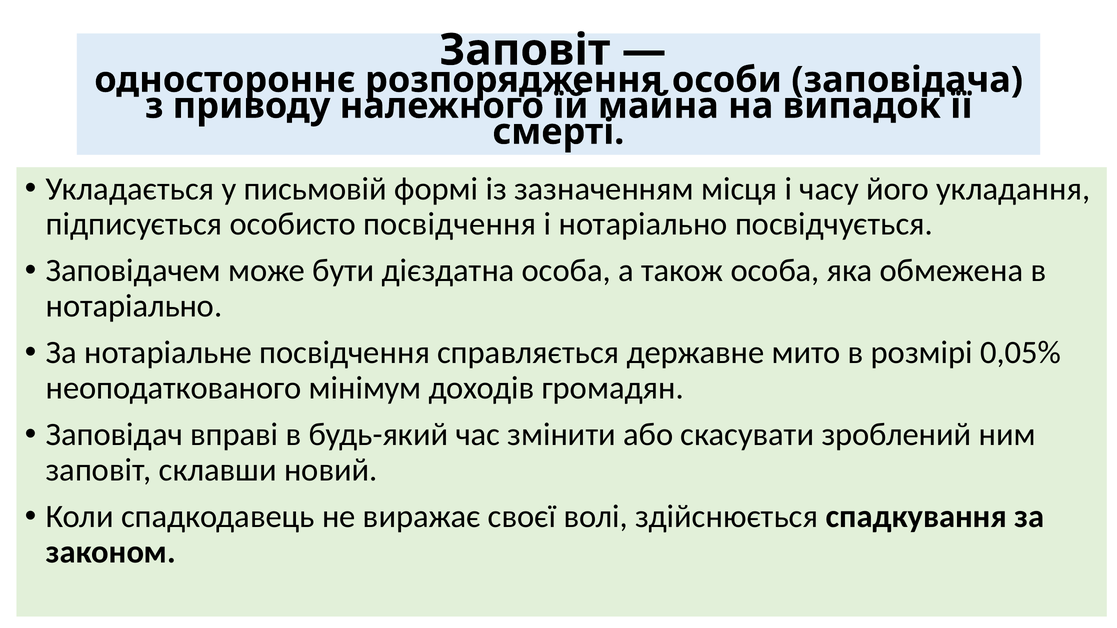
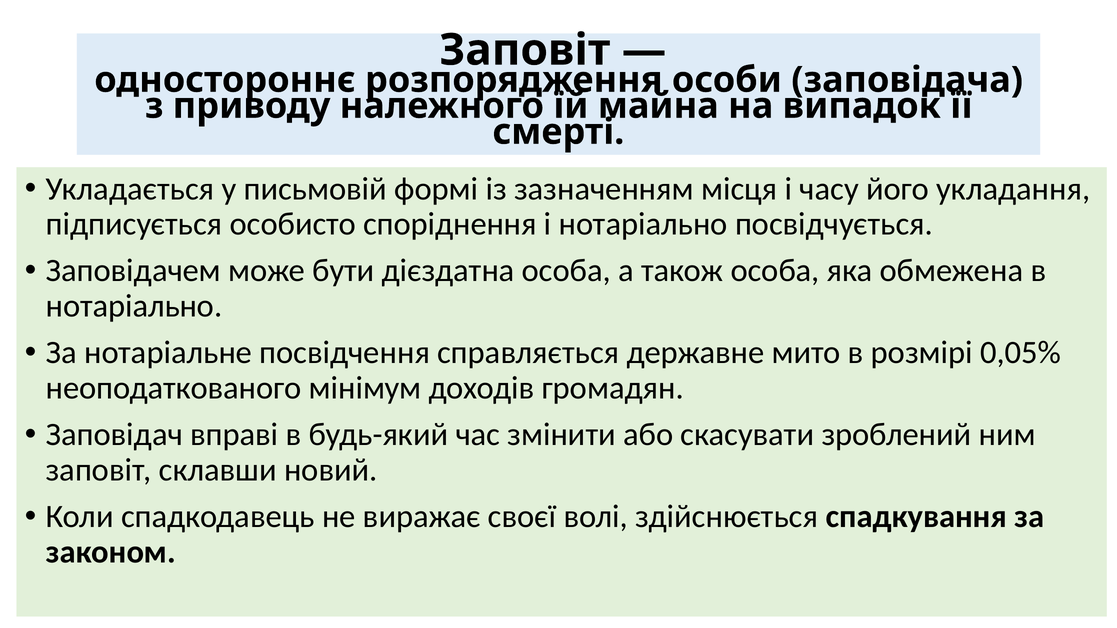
особисто посвідчення: посвідчення -> споріднення (450, 224)
